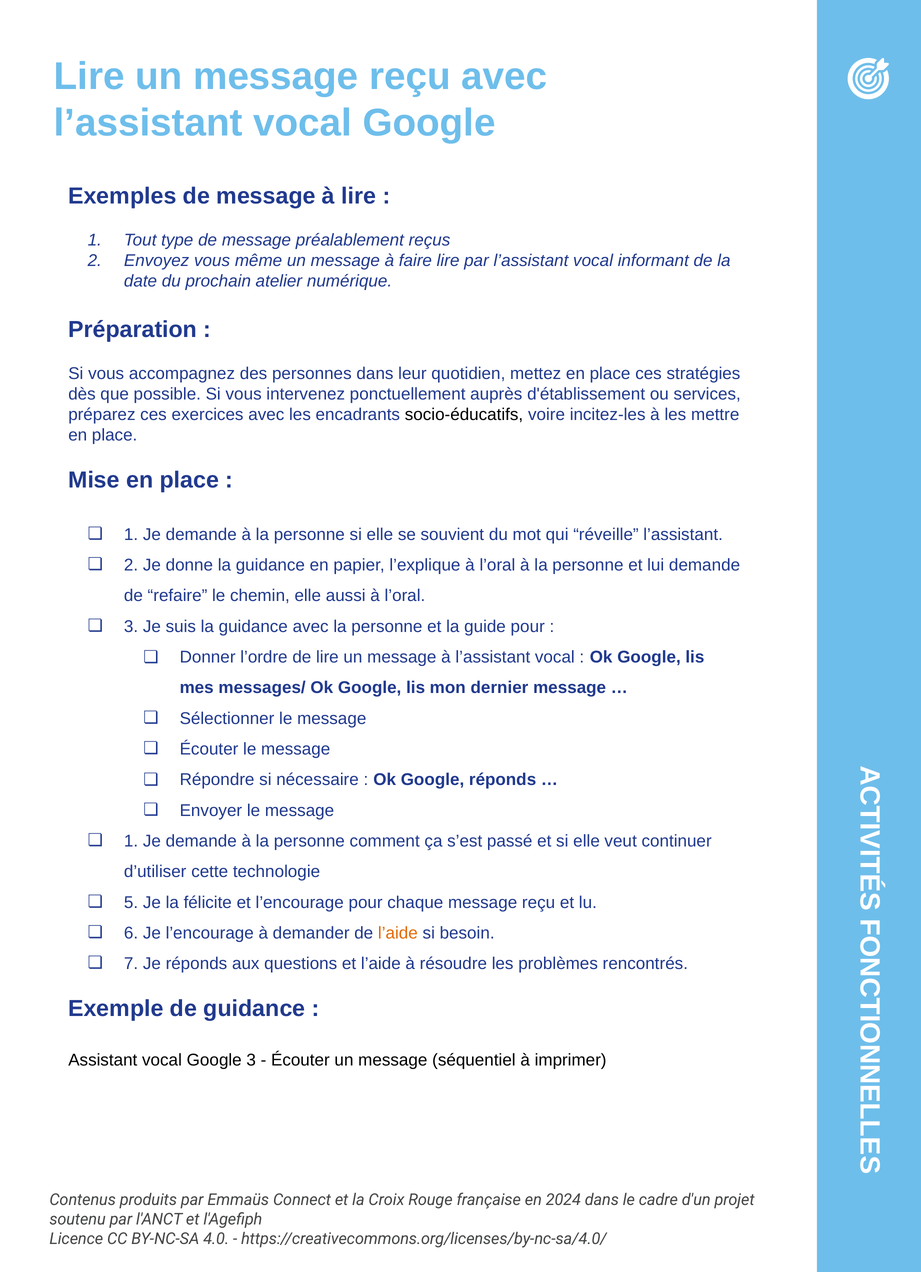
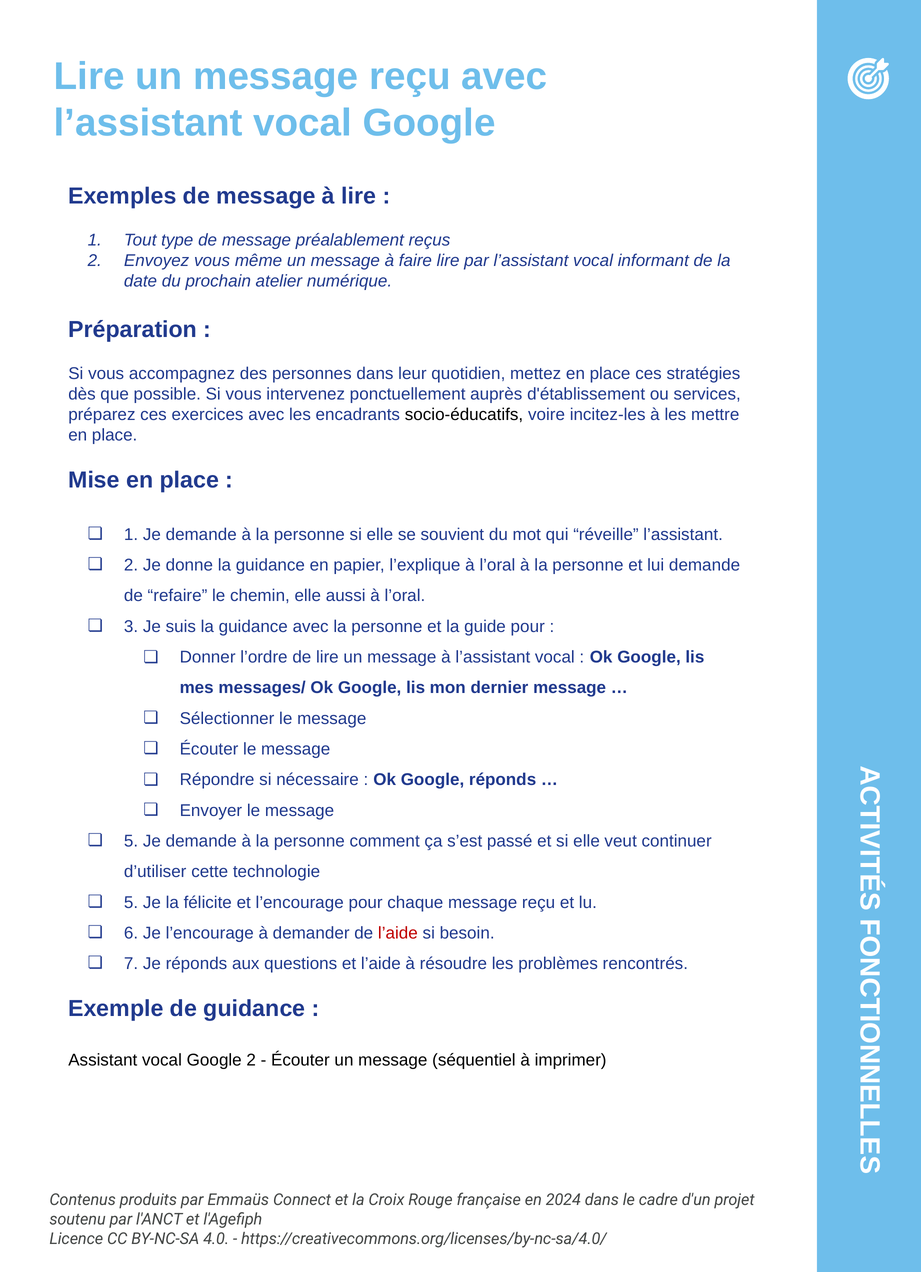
1: 1 -> 5 (131, 841)
l’aide colour: orange -> red (398, 933)
Google 3: 3 -> 2 (251, 1060)
